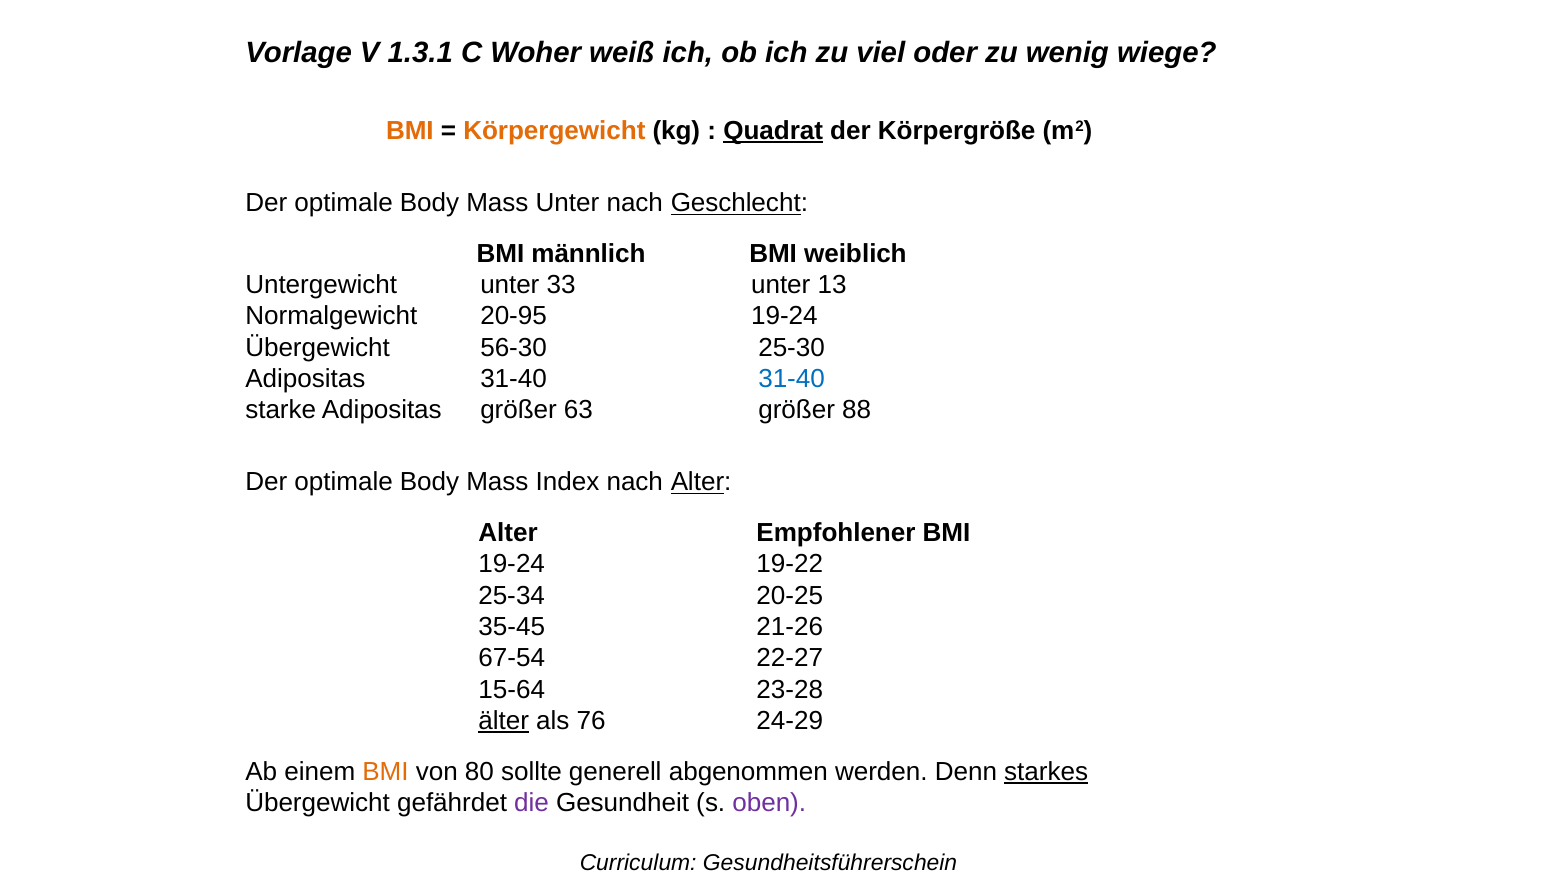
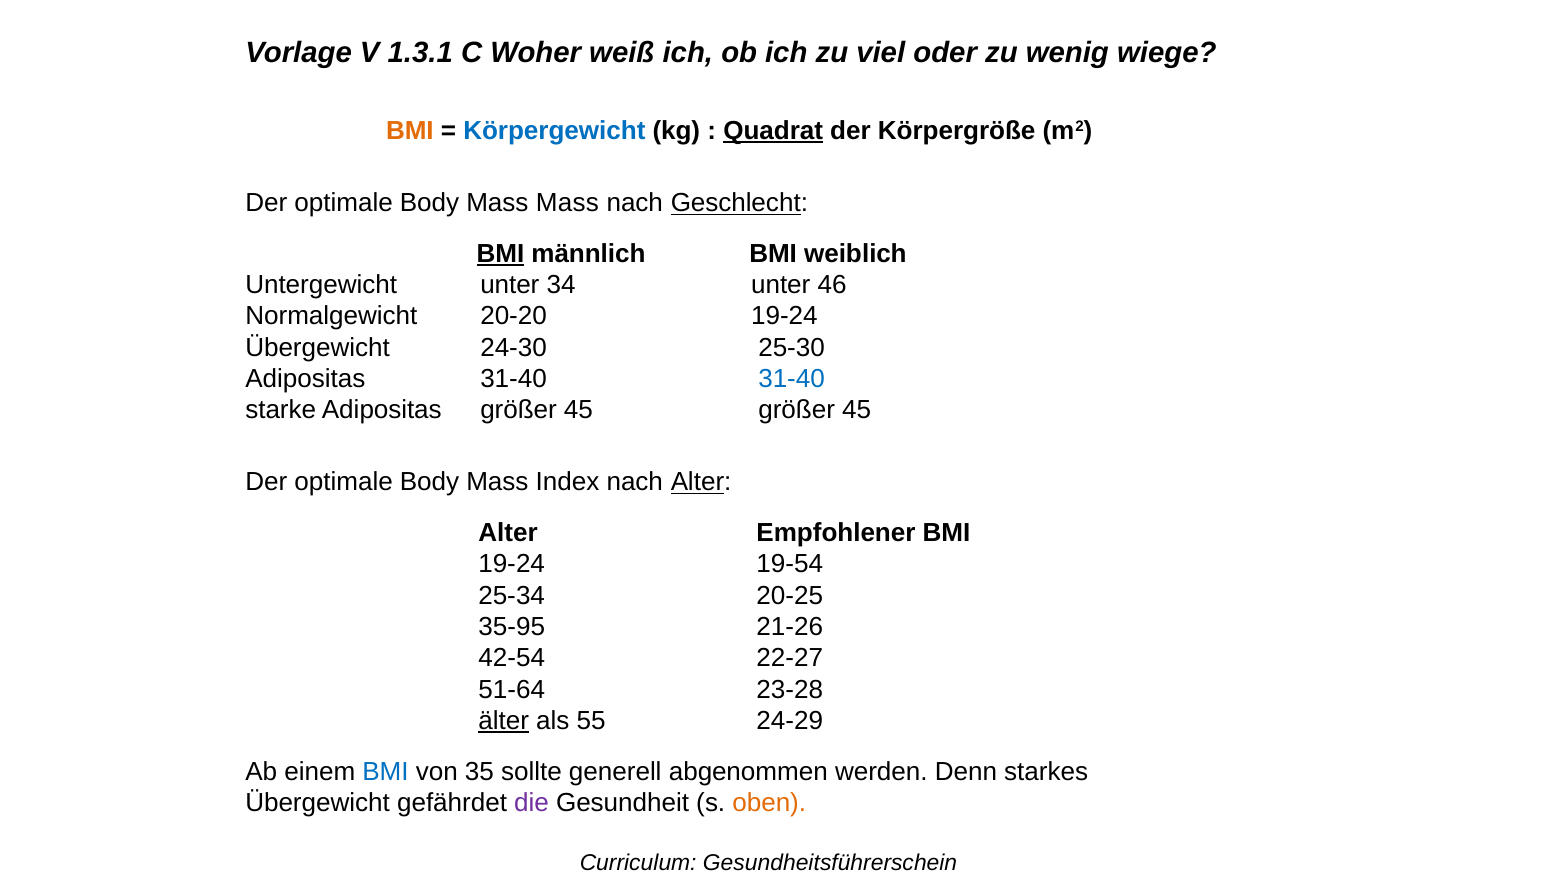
Körpergewicht colour: orange -> blue (554, 131)
Mass Unter: Unter -> Mass (567, 203)
BMI underline: none -> present (500, 254)
33: 33 -> 34 (561, 285)
13: 13 -> 46 (832, 285)
20-95: 20-95 -> 20-20 (514, 316)
56-30: 56-30 -> 24-30 (514, 347)
Adipositas größer 63: 63 -> 45 (578, 410)
88: 88 -> 45 (857, 410)
19-22: 19-22 -> 19-54 (790, 564)
35-45: 35-45 -> 35-95 (512, 627)
67-54: 67-54 -> 42-54 (512, 658)
15-64: 15-64 -> 51-64 (512, 689)
76: 76 -> 55 (591, 721)
BMI colour: orange -> blue (386, 772)
80: 80 -> 35 (479, 772)
starkes underline: present -> none (1046, 772)
oben colour: purple -> orange (769, 803)
